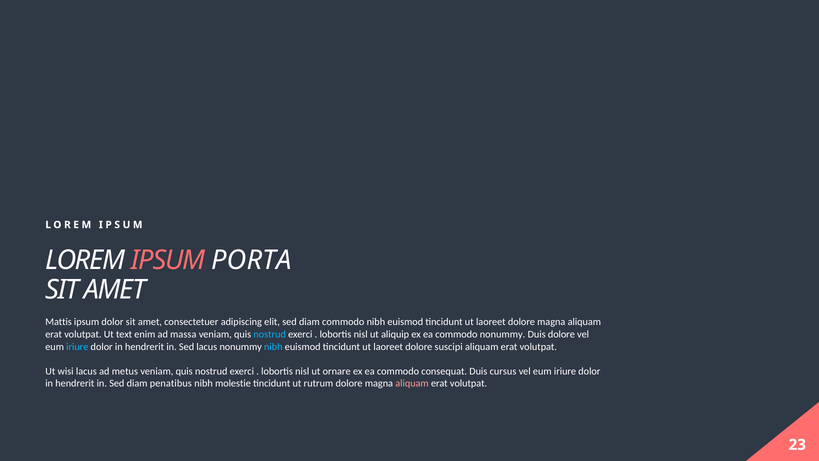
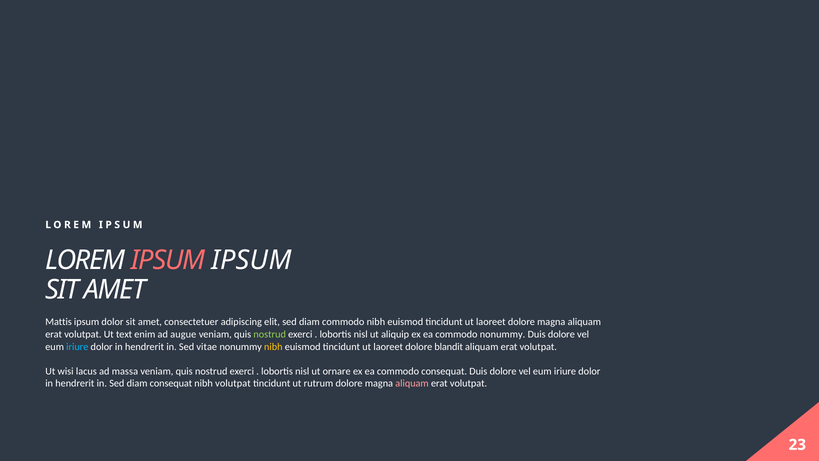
IPSUM PORTA: PORTA -> IPSUM (251, 260)
massa: massa -> augue (183, 334)
nostrud colour: light blue -> light green (270, 334)
Sed lacus: lacus -> vitae (207, 346)
nibh colour: light blue -> yellow (273, 346)
suscipi: suscipi -> blandit (449, 346)
metus: metus -> massa (125, 371)
consequat Duis cursus: cursus -> dolore (503, 371)
diam penatibus: penatibus -> consequat (171, 383)
nibh molestie: molestie -> volutpat (233, 383)
